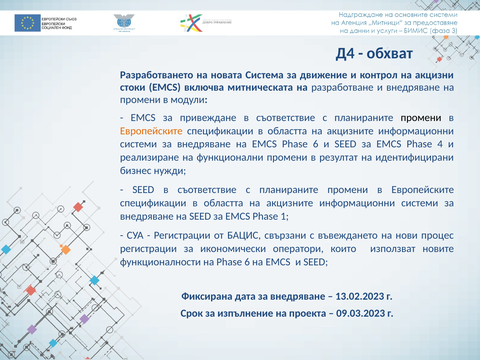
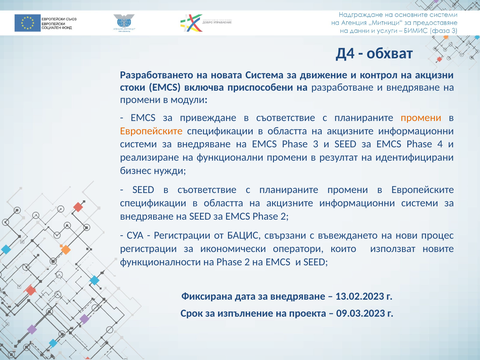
митническата: митническата -> приспособени (260, 87)
промени colour: black -> orange (421, 118)
EMCS Phase 6: 6 -> 3 (316, 144)
EMCS Phase 1: 1 -> 2 (285, 216)
на Phase 6: 6 -> 2 (247, 262)
